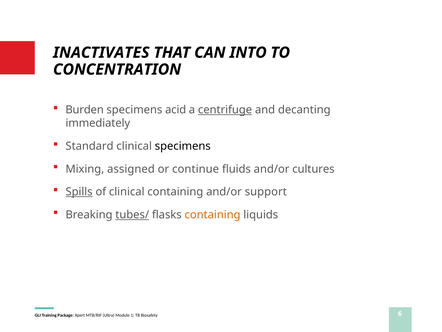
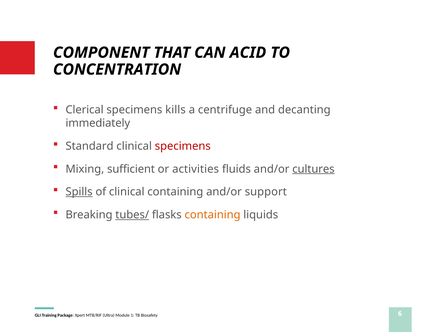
INACTIVATES: INACTIVATES -> COMPONENT (101, 53)
INTO: INTO -> ACID (248, 53)
Burden: Burden -> Clerical (85, 110)
acid: acid -> kills (176, 110)
centrifuge underline: present -> none (225, 110)
specimens colour: black -> red (183, 146)
assigned: assigned -> sufficient (131, 169)
continue: continue -> activities (196, 169)
cultures underline: none -> present (313, 169)
